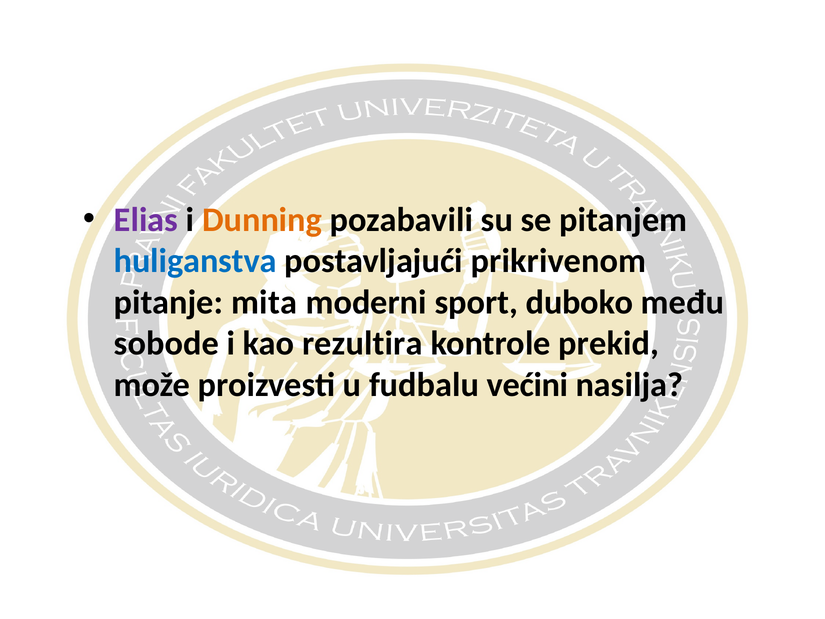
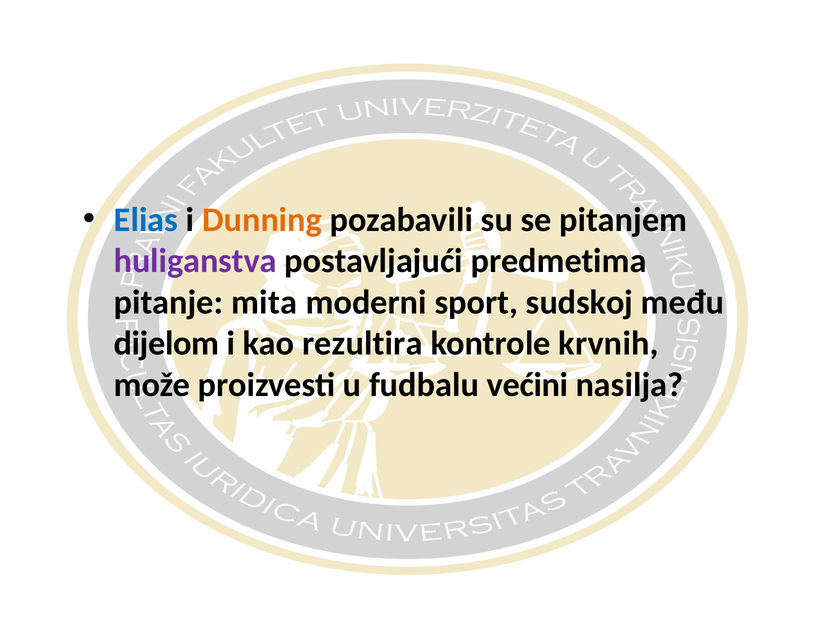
Elias colour: purple -> blue (146, 220)
huliganstva colour: blue -> purple (195, 261)
prikrivenom: prikrivenom -> predmetima (559, 261)
duboko: duboko -> sudskoj (580, 302)
sobode: sobode -> dijelom (167, 343)
prekid: prekid -> krvnih (609, 343)
